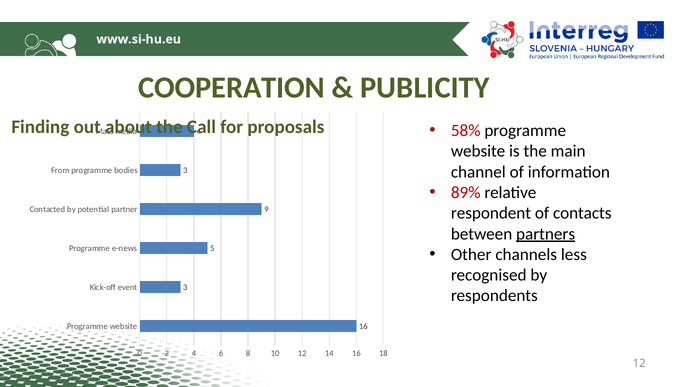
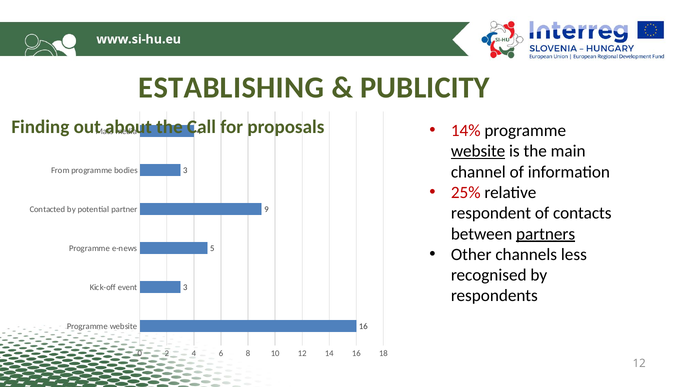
COOPERATION: COOPERATION -> ESTABLISHING (231, 88)
58%: 58% -> 14% (466, 130)
website underline: none -> present (478, 151)
89%: 89% -> 25% (466, 192)
